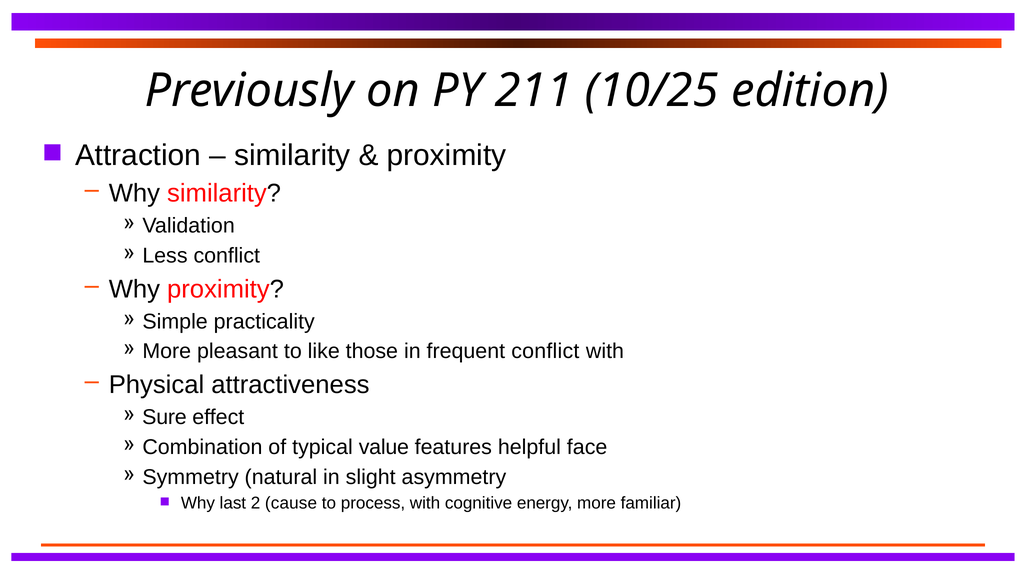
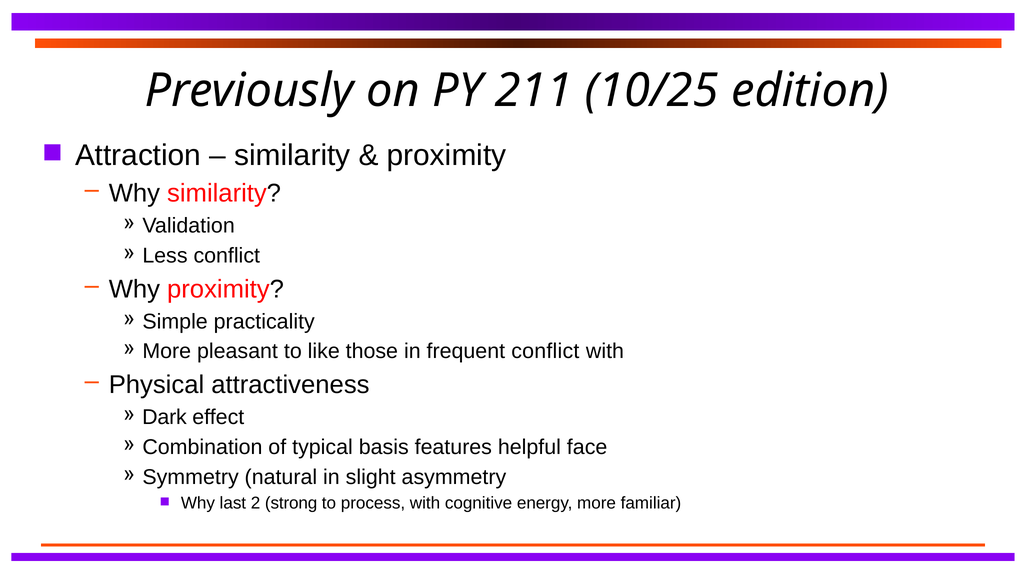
Sure: Sure -> Dark (164, 417)
value: value -> basis (384, 447)
cause: cause -> strong (291, 503)
